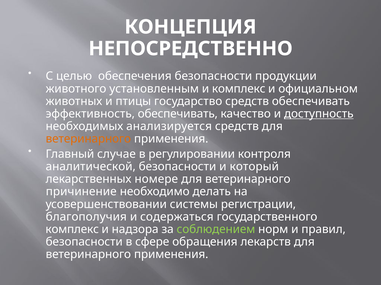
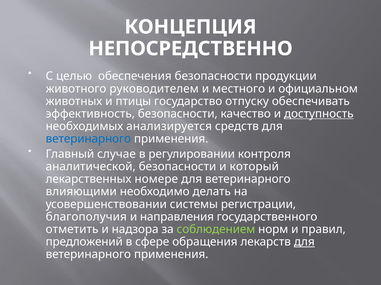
установленным: установленным -> руководителем (154, 89)
и комплекс: комплекс -> местного (239, 89)
государство средств: средств -> отпуску (247, 101)
эффективность обеспечивать: обеспечивать -> безопасности (178, 114)
ветеринарного colour: orange -> blue (88, 139)
причинение: причинение -> влияющими (81, 192)
содержаться: содержаться -> направления (177, 217)
комплекс: комплекс -> отметить (72, 230)
безопасности: безопасности -> предложений (84, 242)
для underline: none -> present (304, 242)
